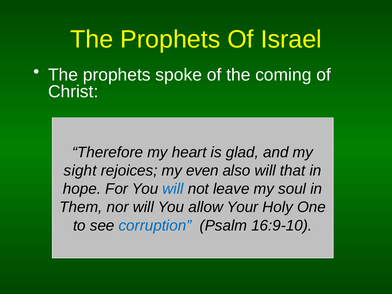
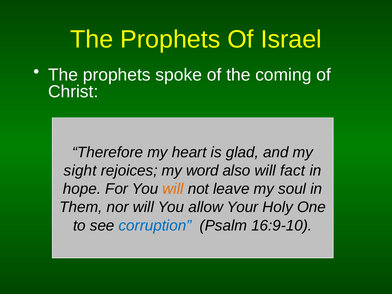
even: even -> word (202, 171)
that: that -> fact (293, 171)
will colour: blue -> orange (173, 189)
